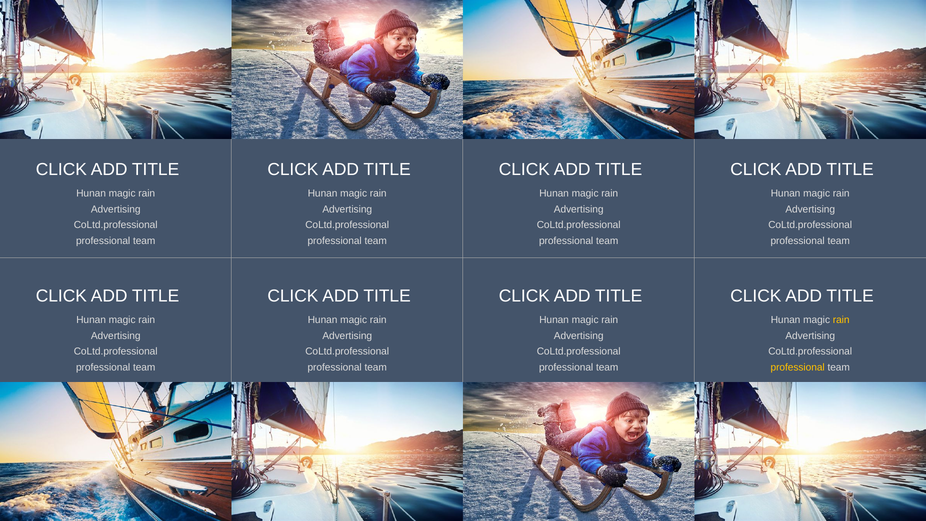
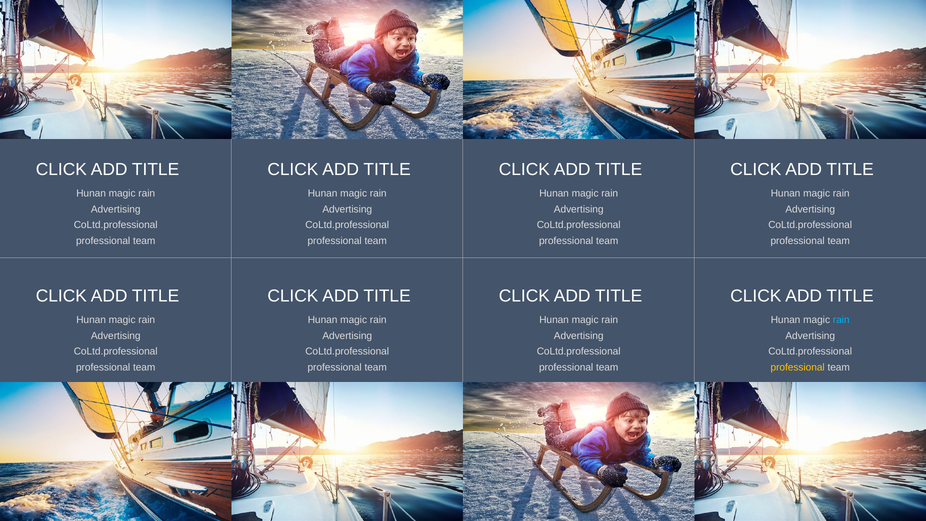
rain colour: yellow -> light blue (841, 320)
